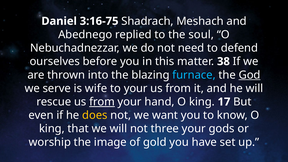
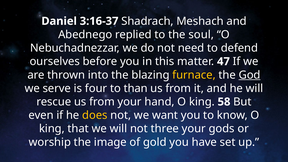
3:16-75: 3:16-75 -> 3:16-37 (99, 21)
38: 38 -> 47 (223, 61)
furnace colour: light blue -> yellow (194, 75)
wife: wife -> four (96, 88)
to your: your -> than (136, 88)
from underline: present -> none (102, 102)
17: 17 -> 58 (224, 102)
